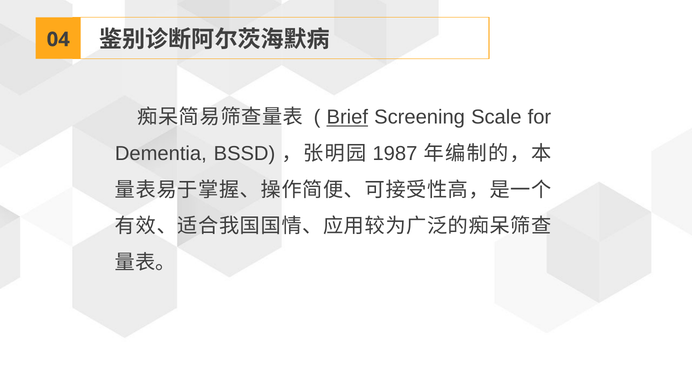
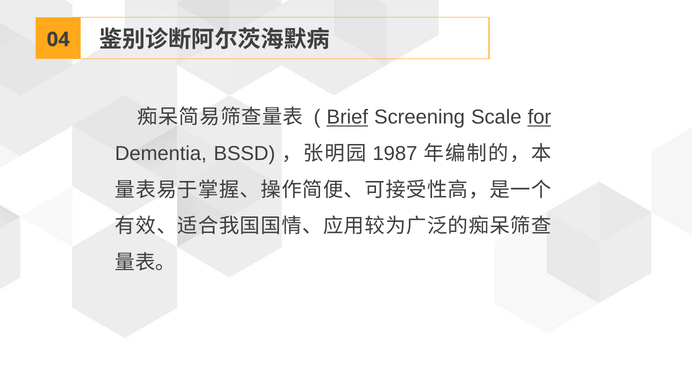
for underline: none -> present (539, 117)
